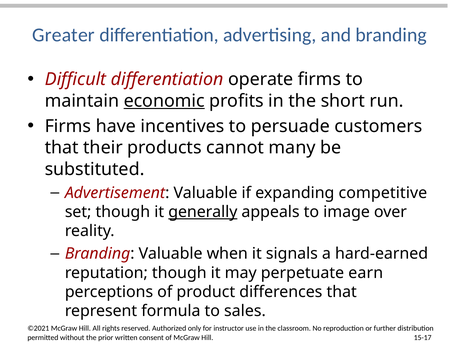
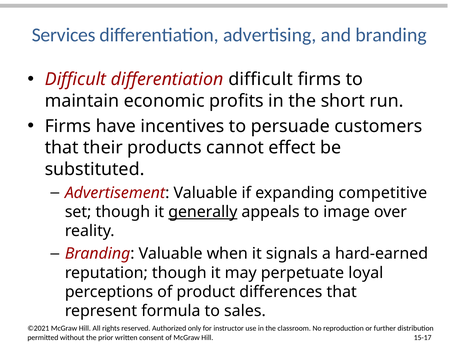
Greater: Greater -> Services (64, 35)
differentiation operate: operate -> difficult (261, 79)
economic underline: present -> none (164, 101)
many: many -> effect (292, 148)
earn: earn -> loyal (366, 273)
